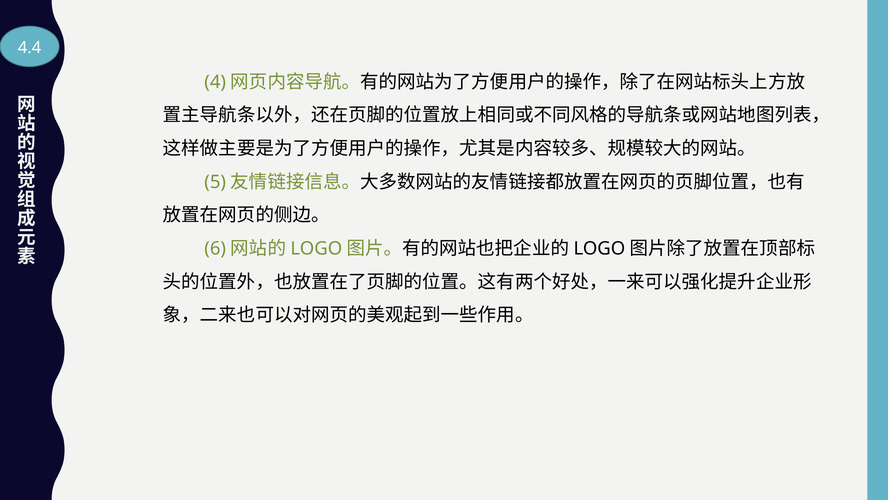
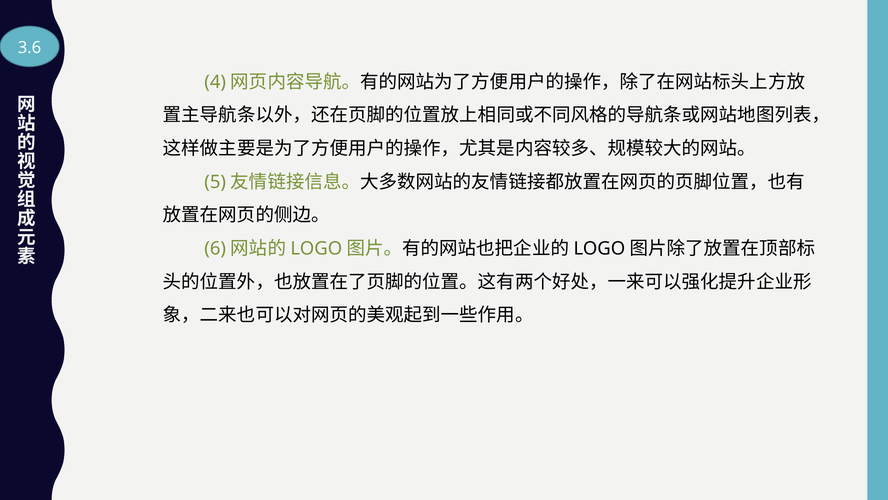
4.4: 4.4 -> 3.6 (30, 47)
